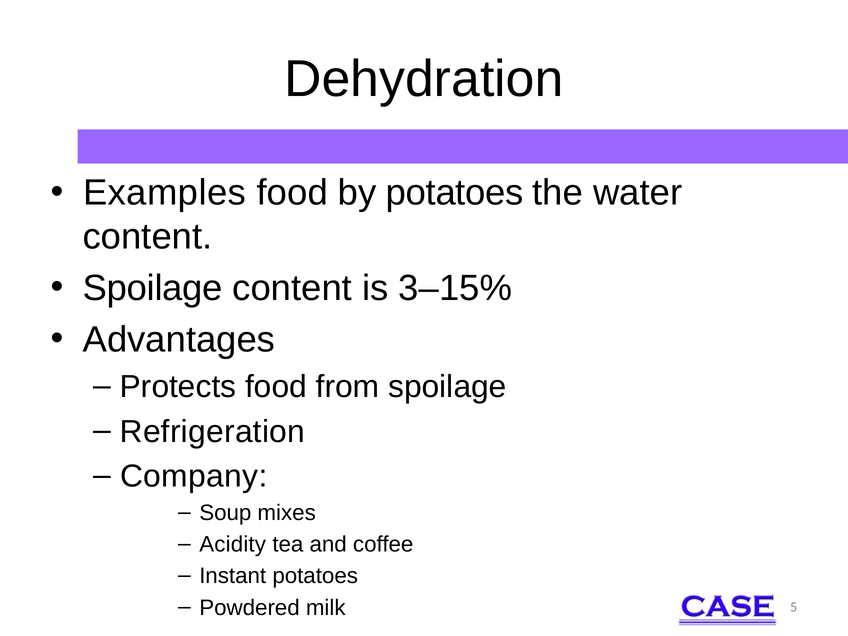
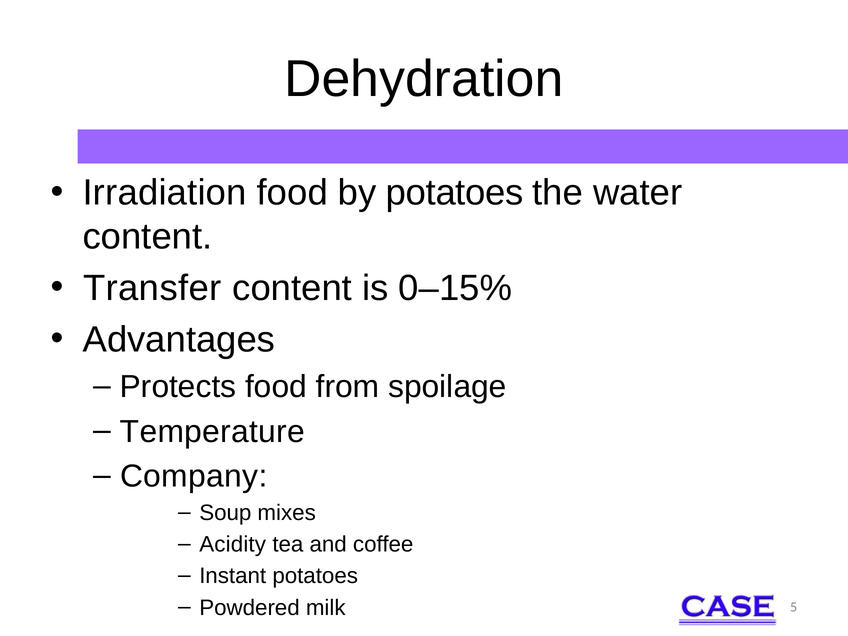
Examples: Examples -> Irradiation (165, 193)
Spoilage: Spoilage -> Transfer (152, 288)
3–15%: 3–15% -> 0–15% (455, 288)
Refrigeration: Refrigeration -> Temperature (212, 432)
